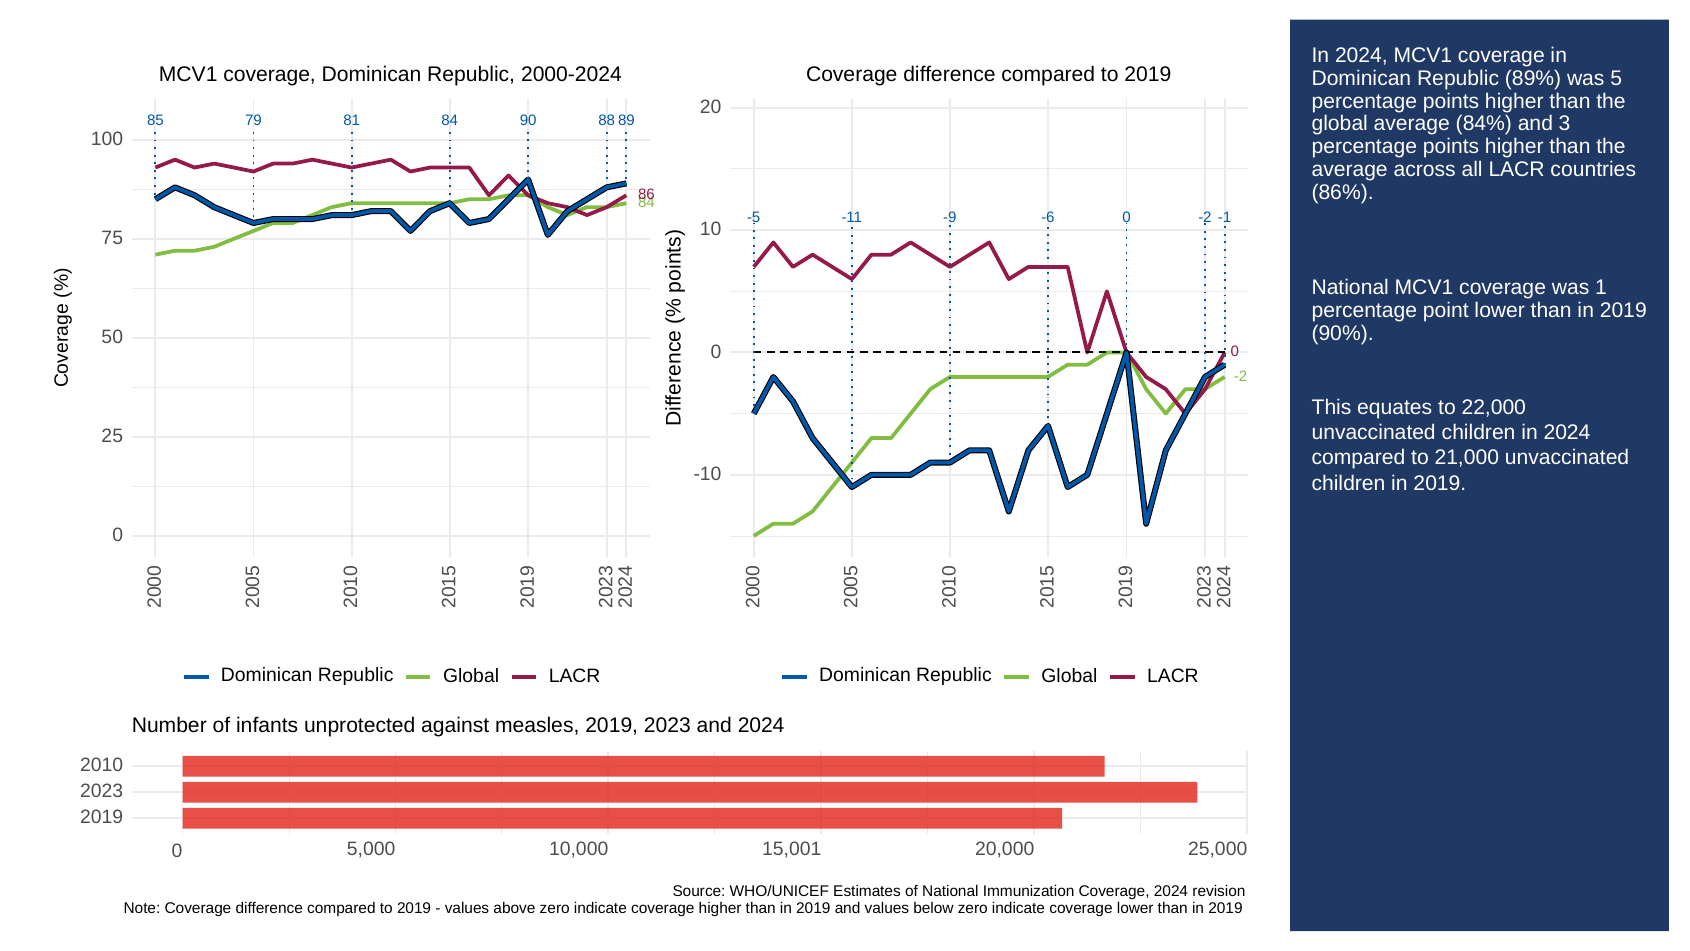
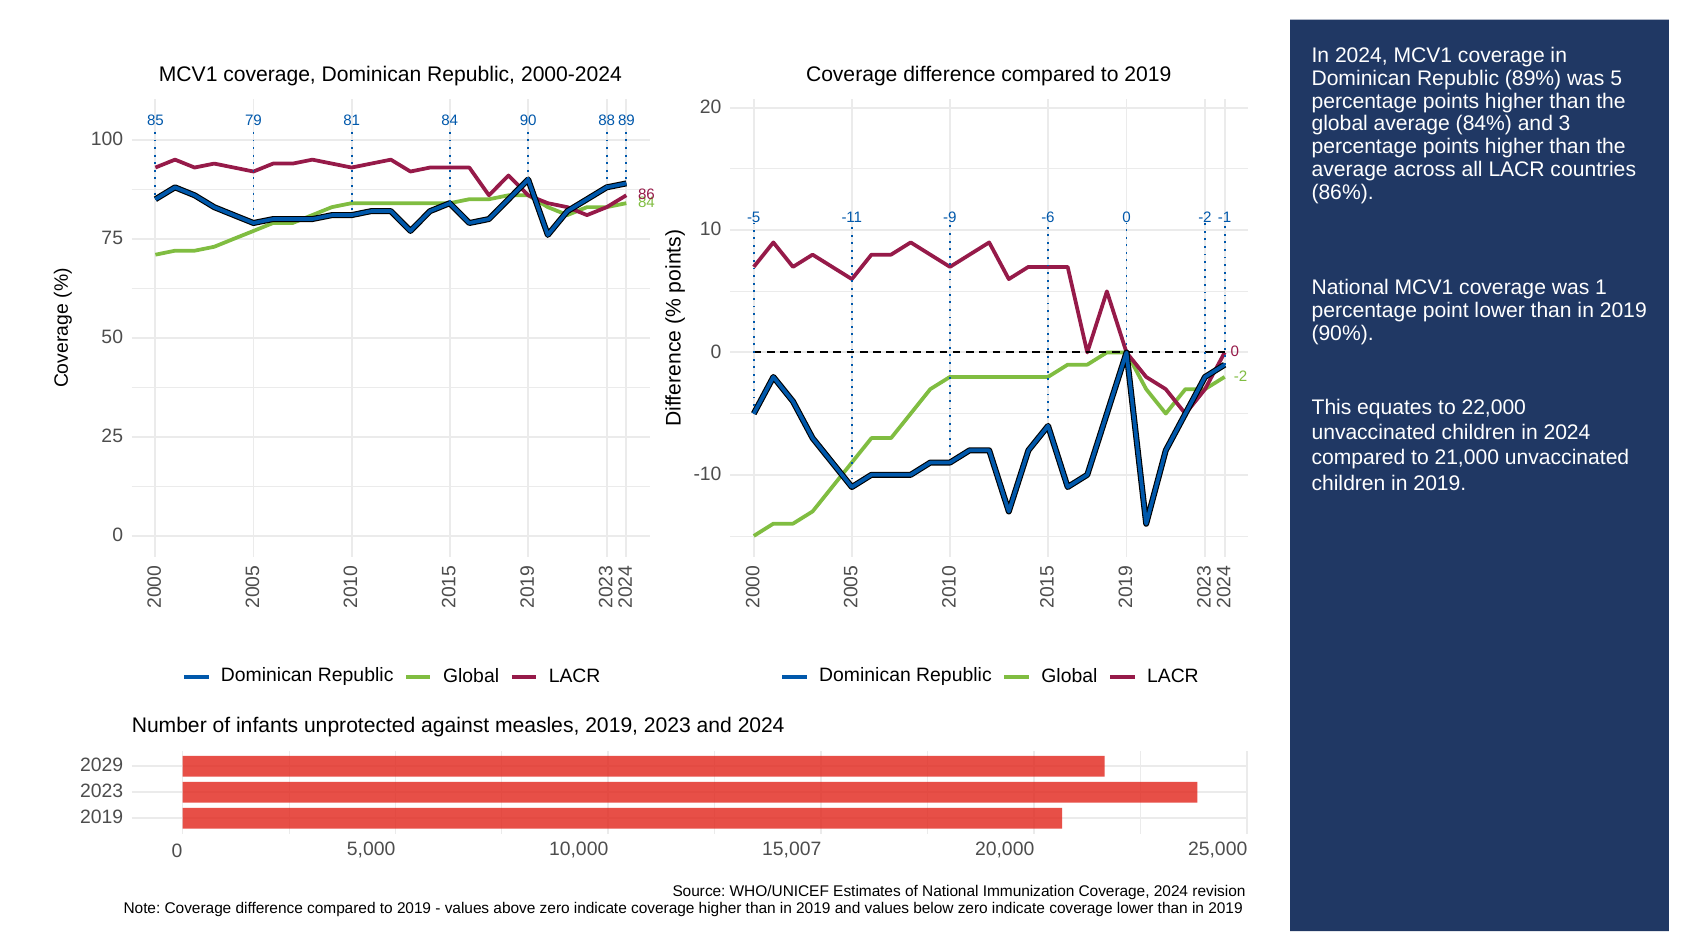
2010: 2010 -> 2029 (102, 765)
15,001: 15,001 -> 15,007 (792, 849)
